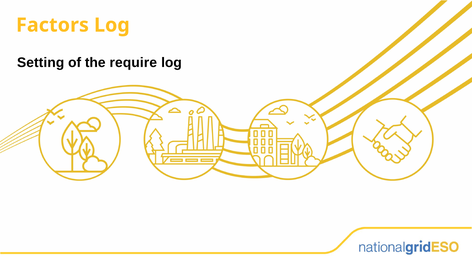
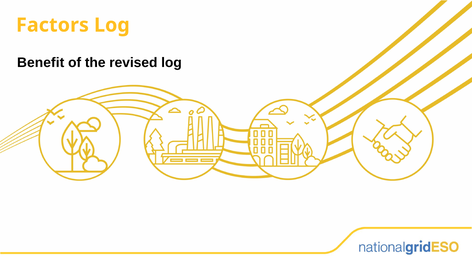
Setting: Setting -> Benefit (41, 63)
require: require -> revised (133, 63)
